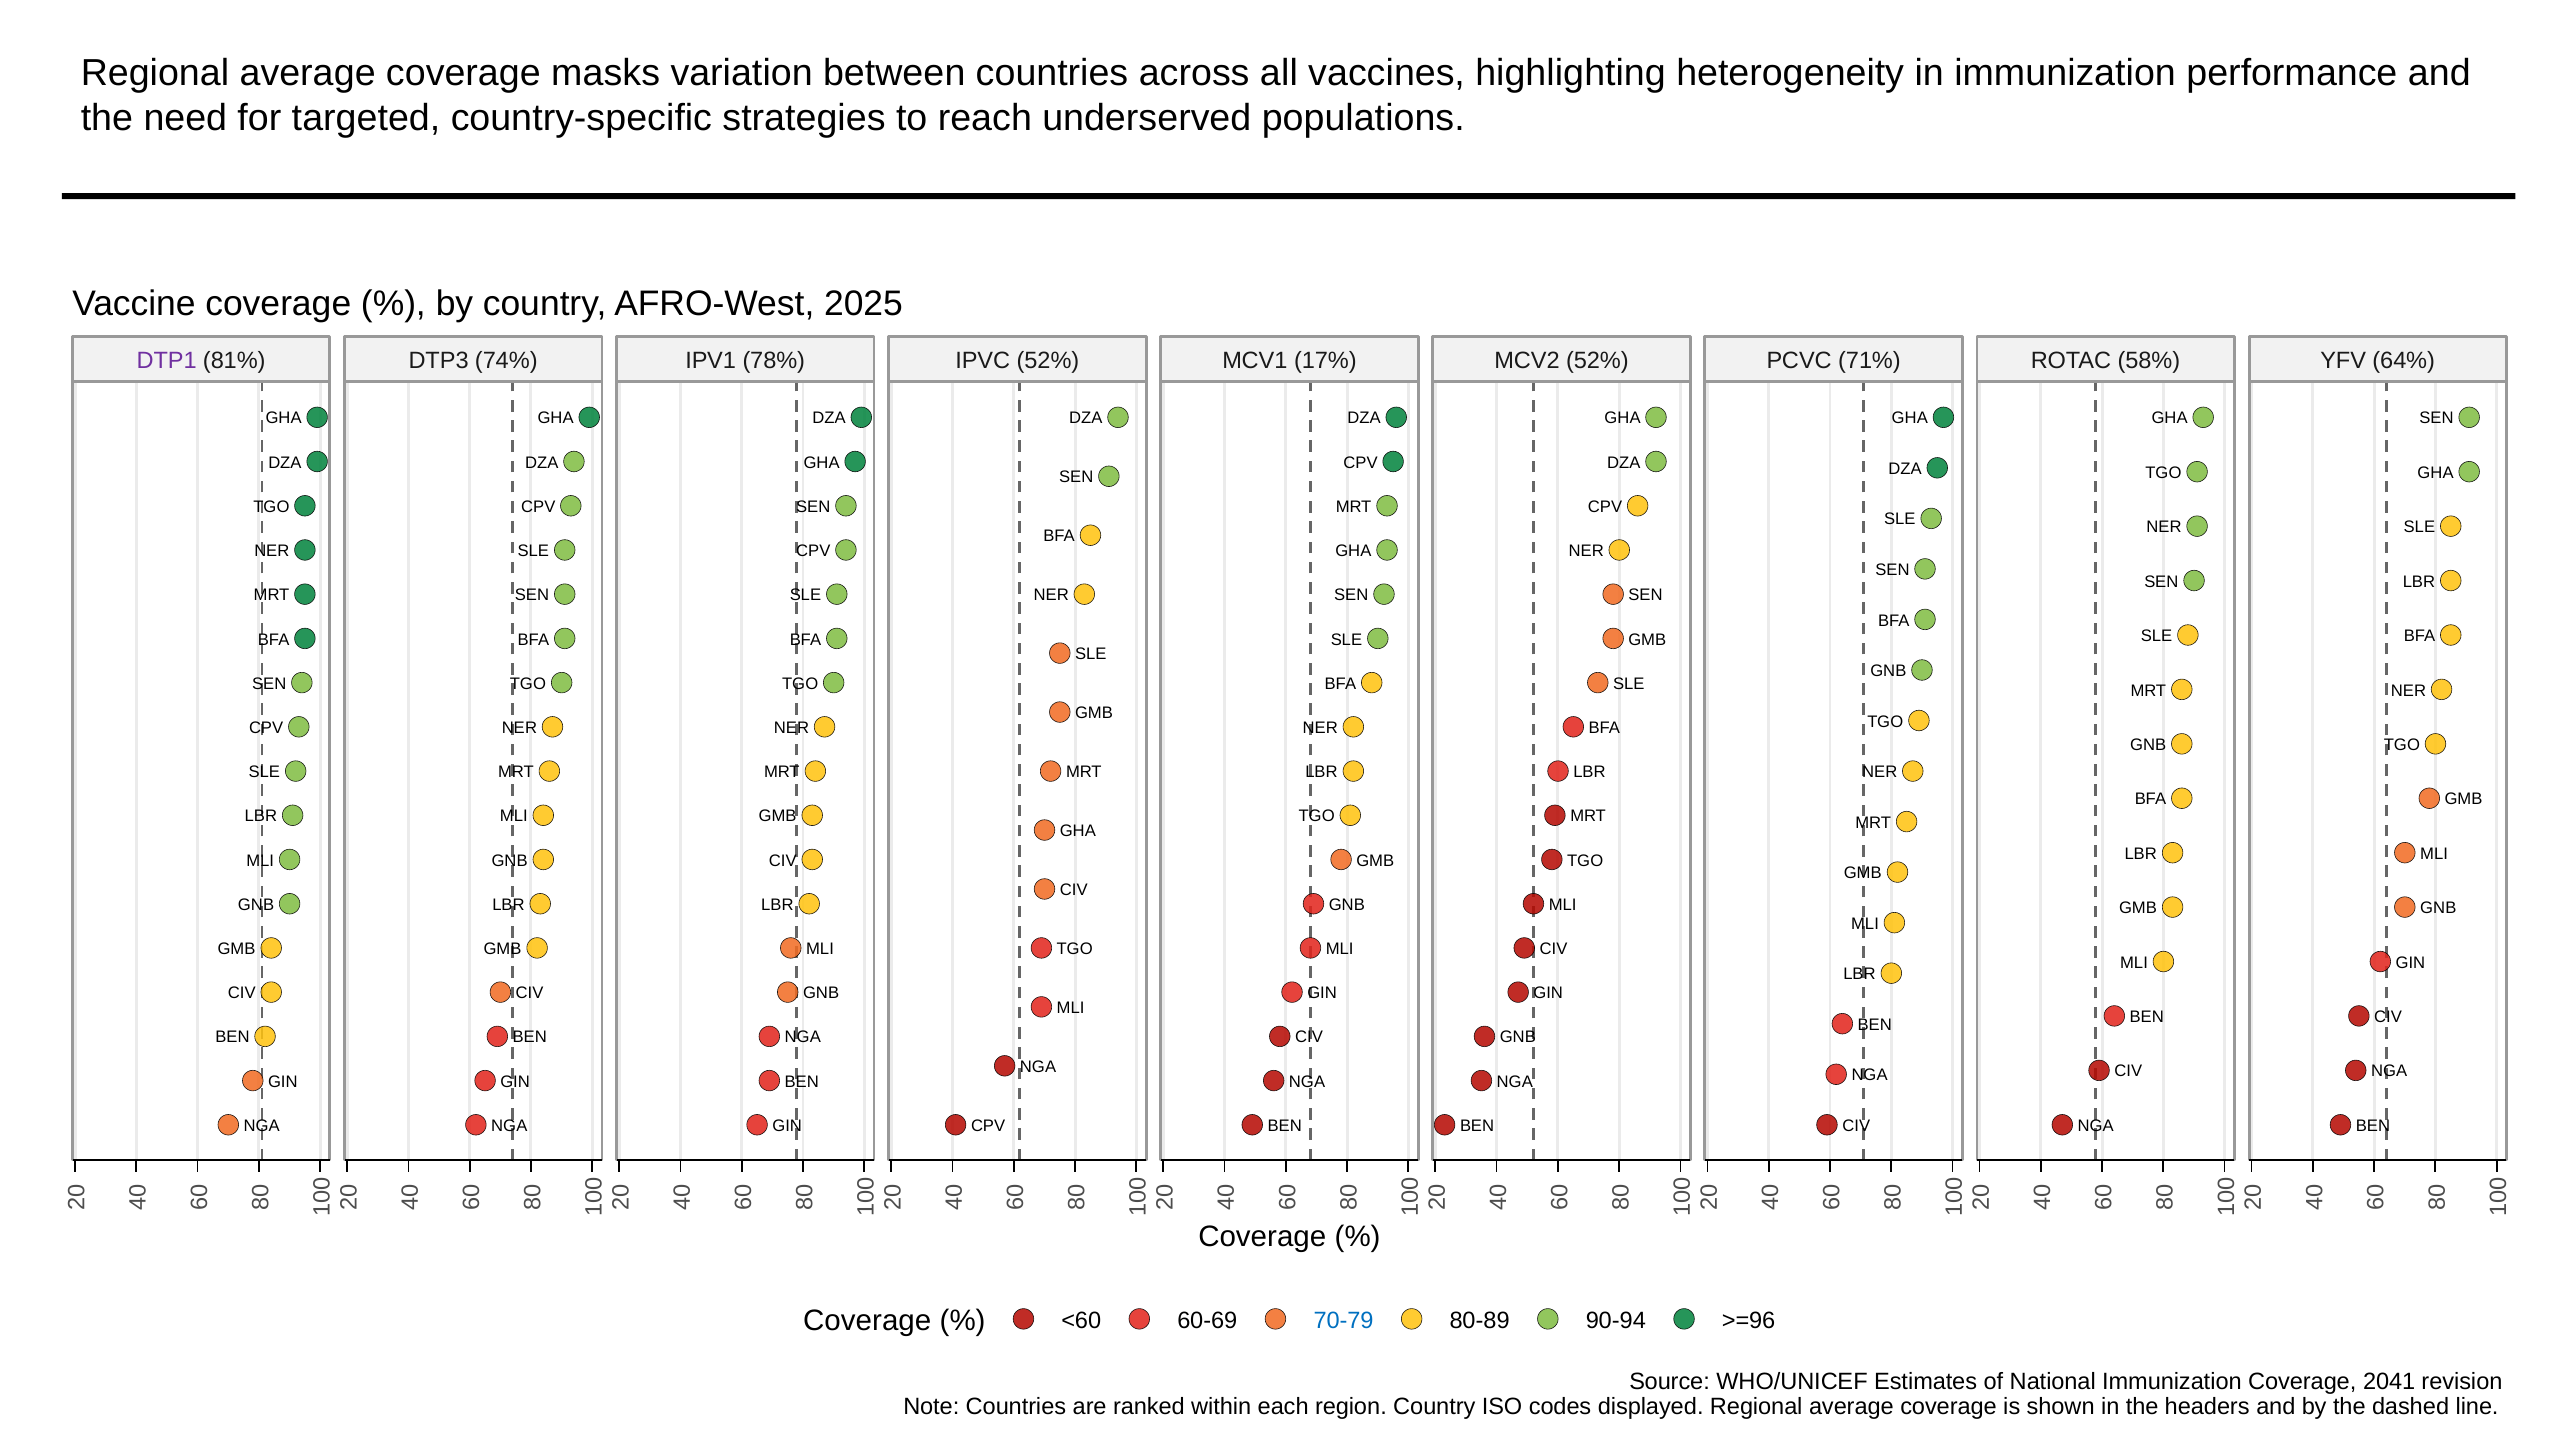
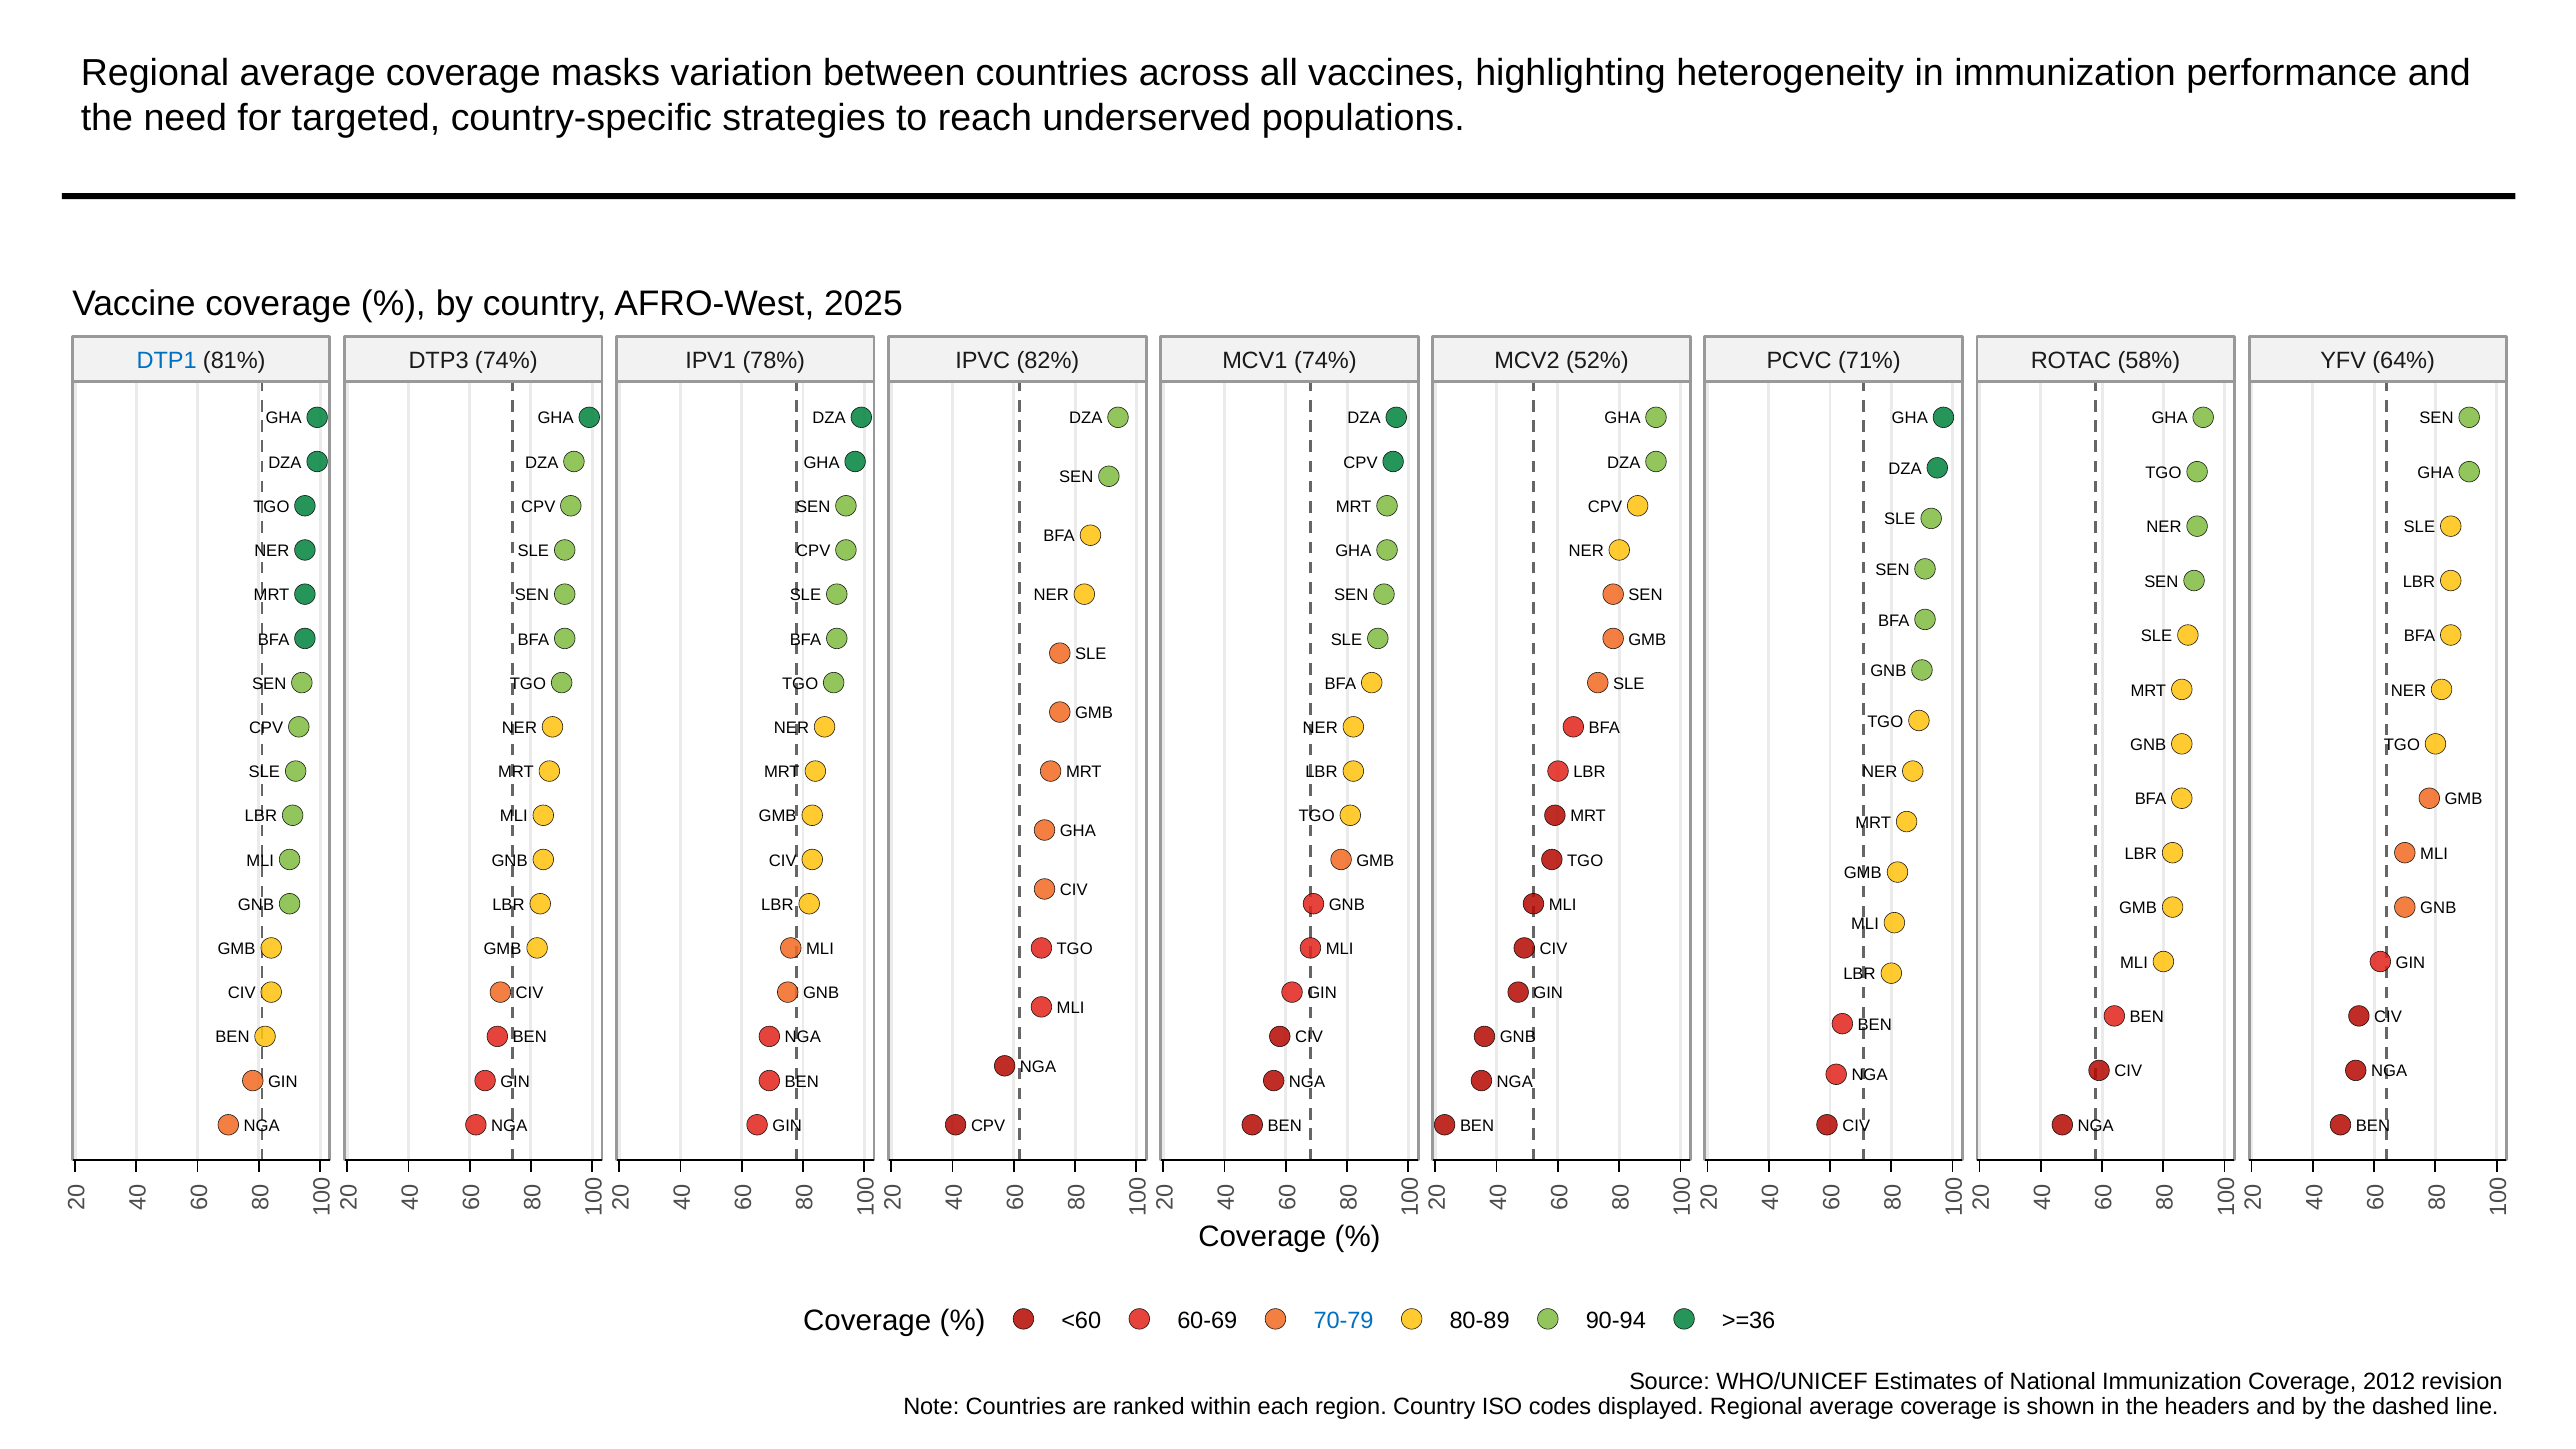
DTP1 colour: purple -> blue (167, 361)
IPVC 52%: 52% -> 82% (1048, 361)
MCV1 17%: 17% -> 74% (1325, 361)
>=96: >=96 -> >=36 (1749, 1320)
2041: 2041 -> 2012 (2389, 1381)
